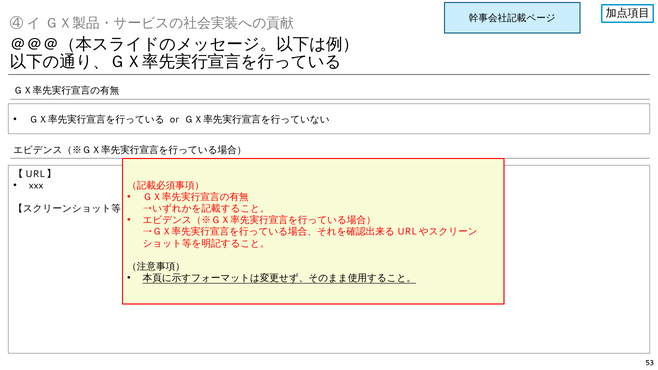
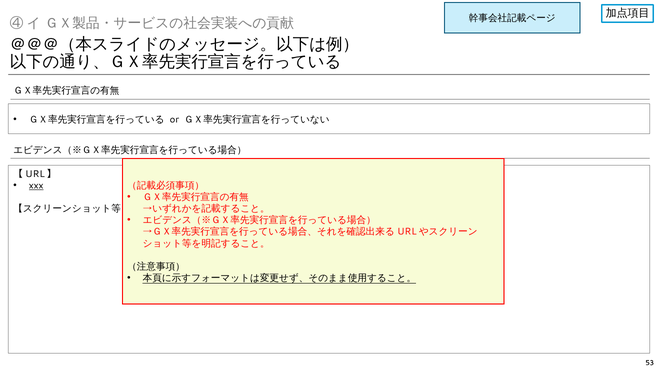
xxx underline: none -> present (36, 186)
